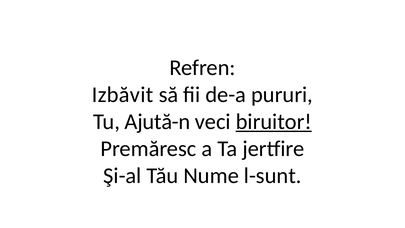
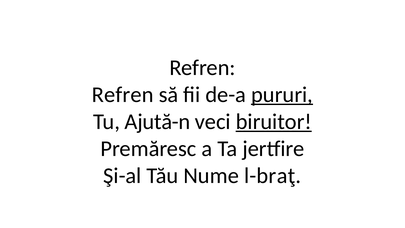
Izbăvit: Izbăvit -> Refren (123, 95)
pururi underline: none -> present (282, 95)
l-sunt: l-sunt -> l-braţ (273, 176)
